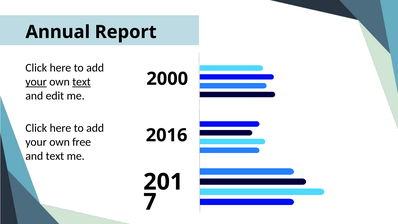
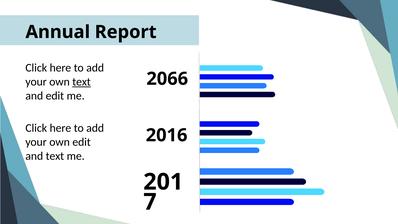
2000: 2000 -> 2066 (167, 79)
your underline: present -> none (36, 82)
own free: free -> edit (82, 142)
